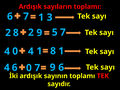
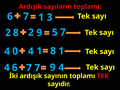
0: 0 -> 7 (29, 68)
9 6: 6 -> 4 (61, 67)
